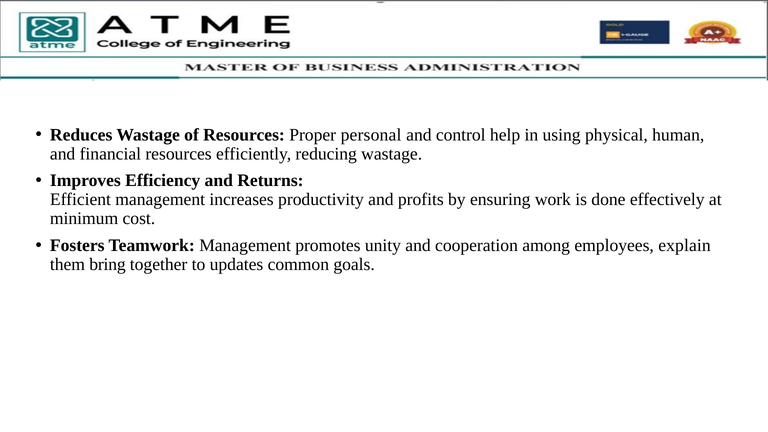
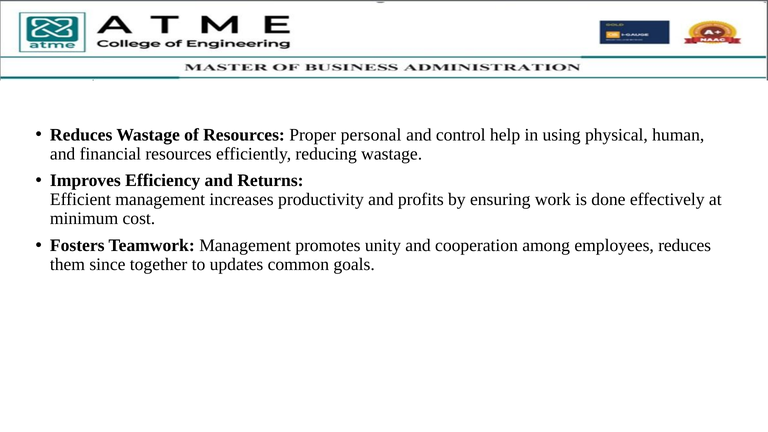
employees explain: explain -> reduces (685, 246)
bring: bring -> since (107, 265)
